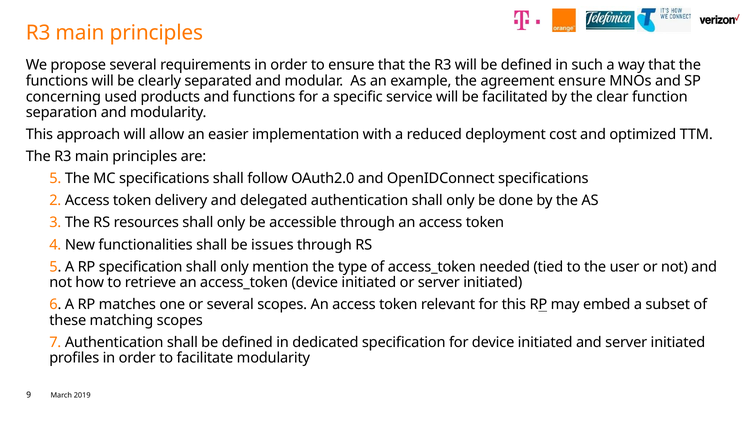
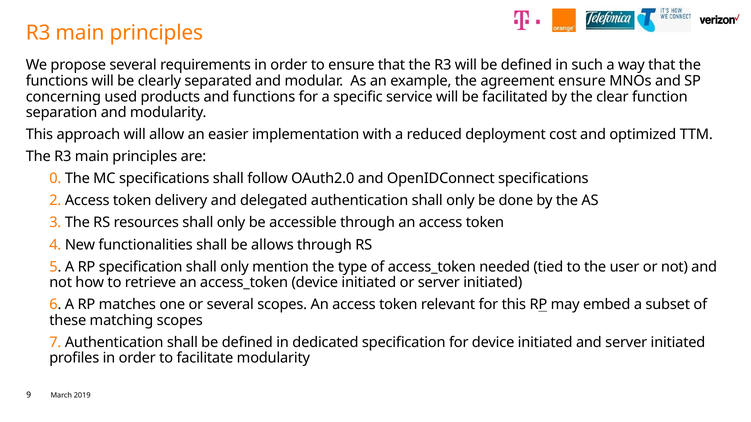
5: 5 -> 0 (55, 179)
issues: issues -> allows (272, 245)
